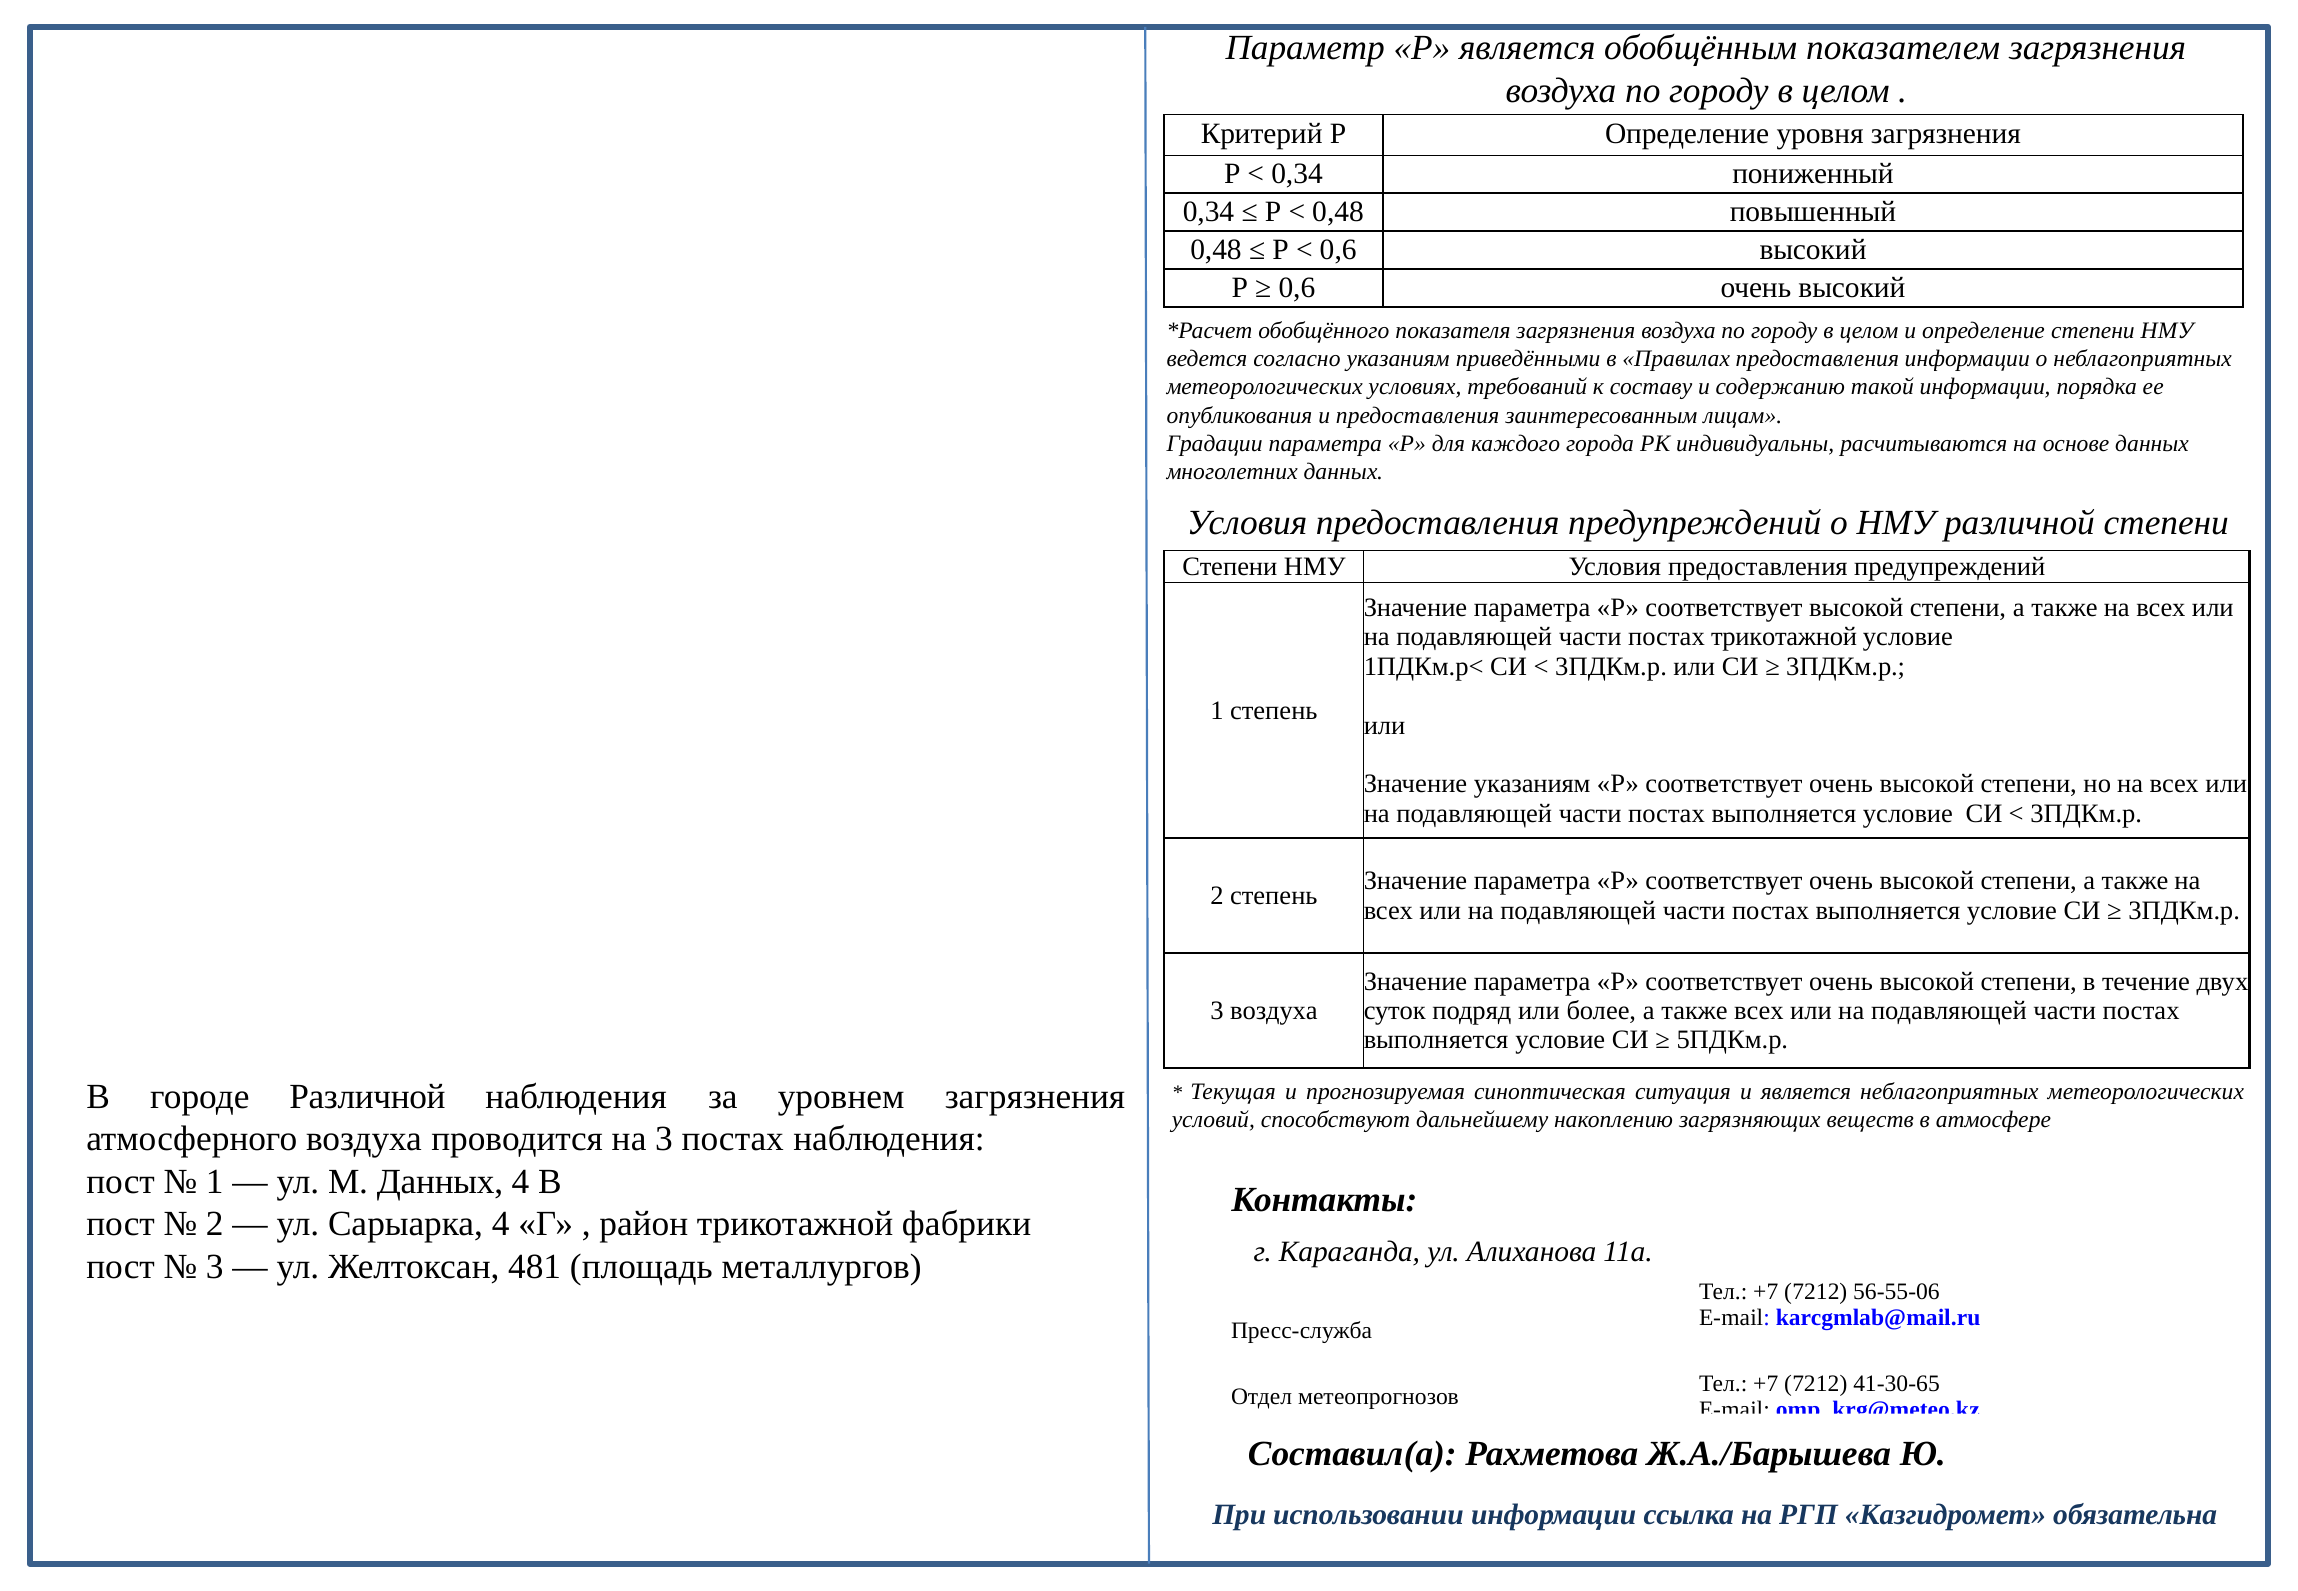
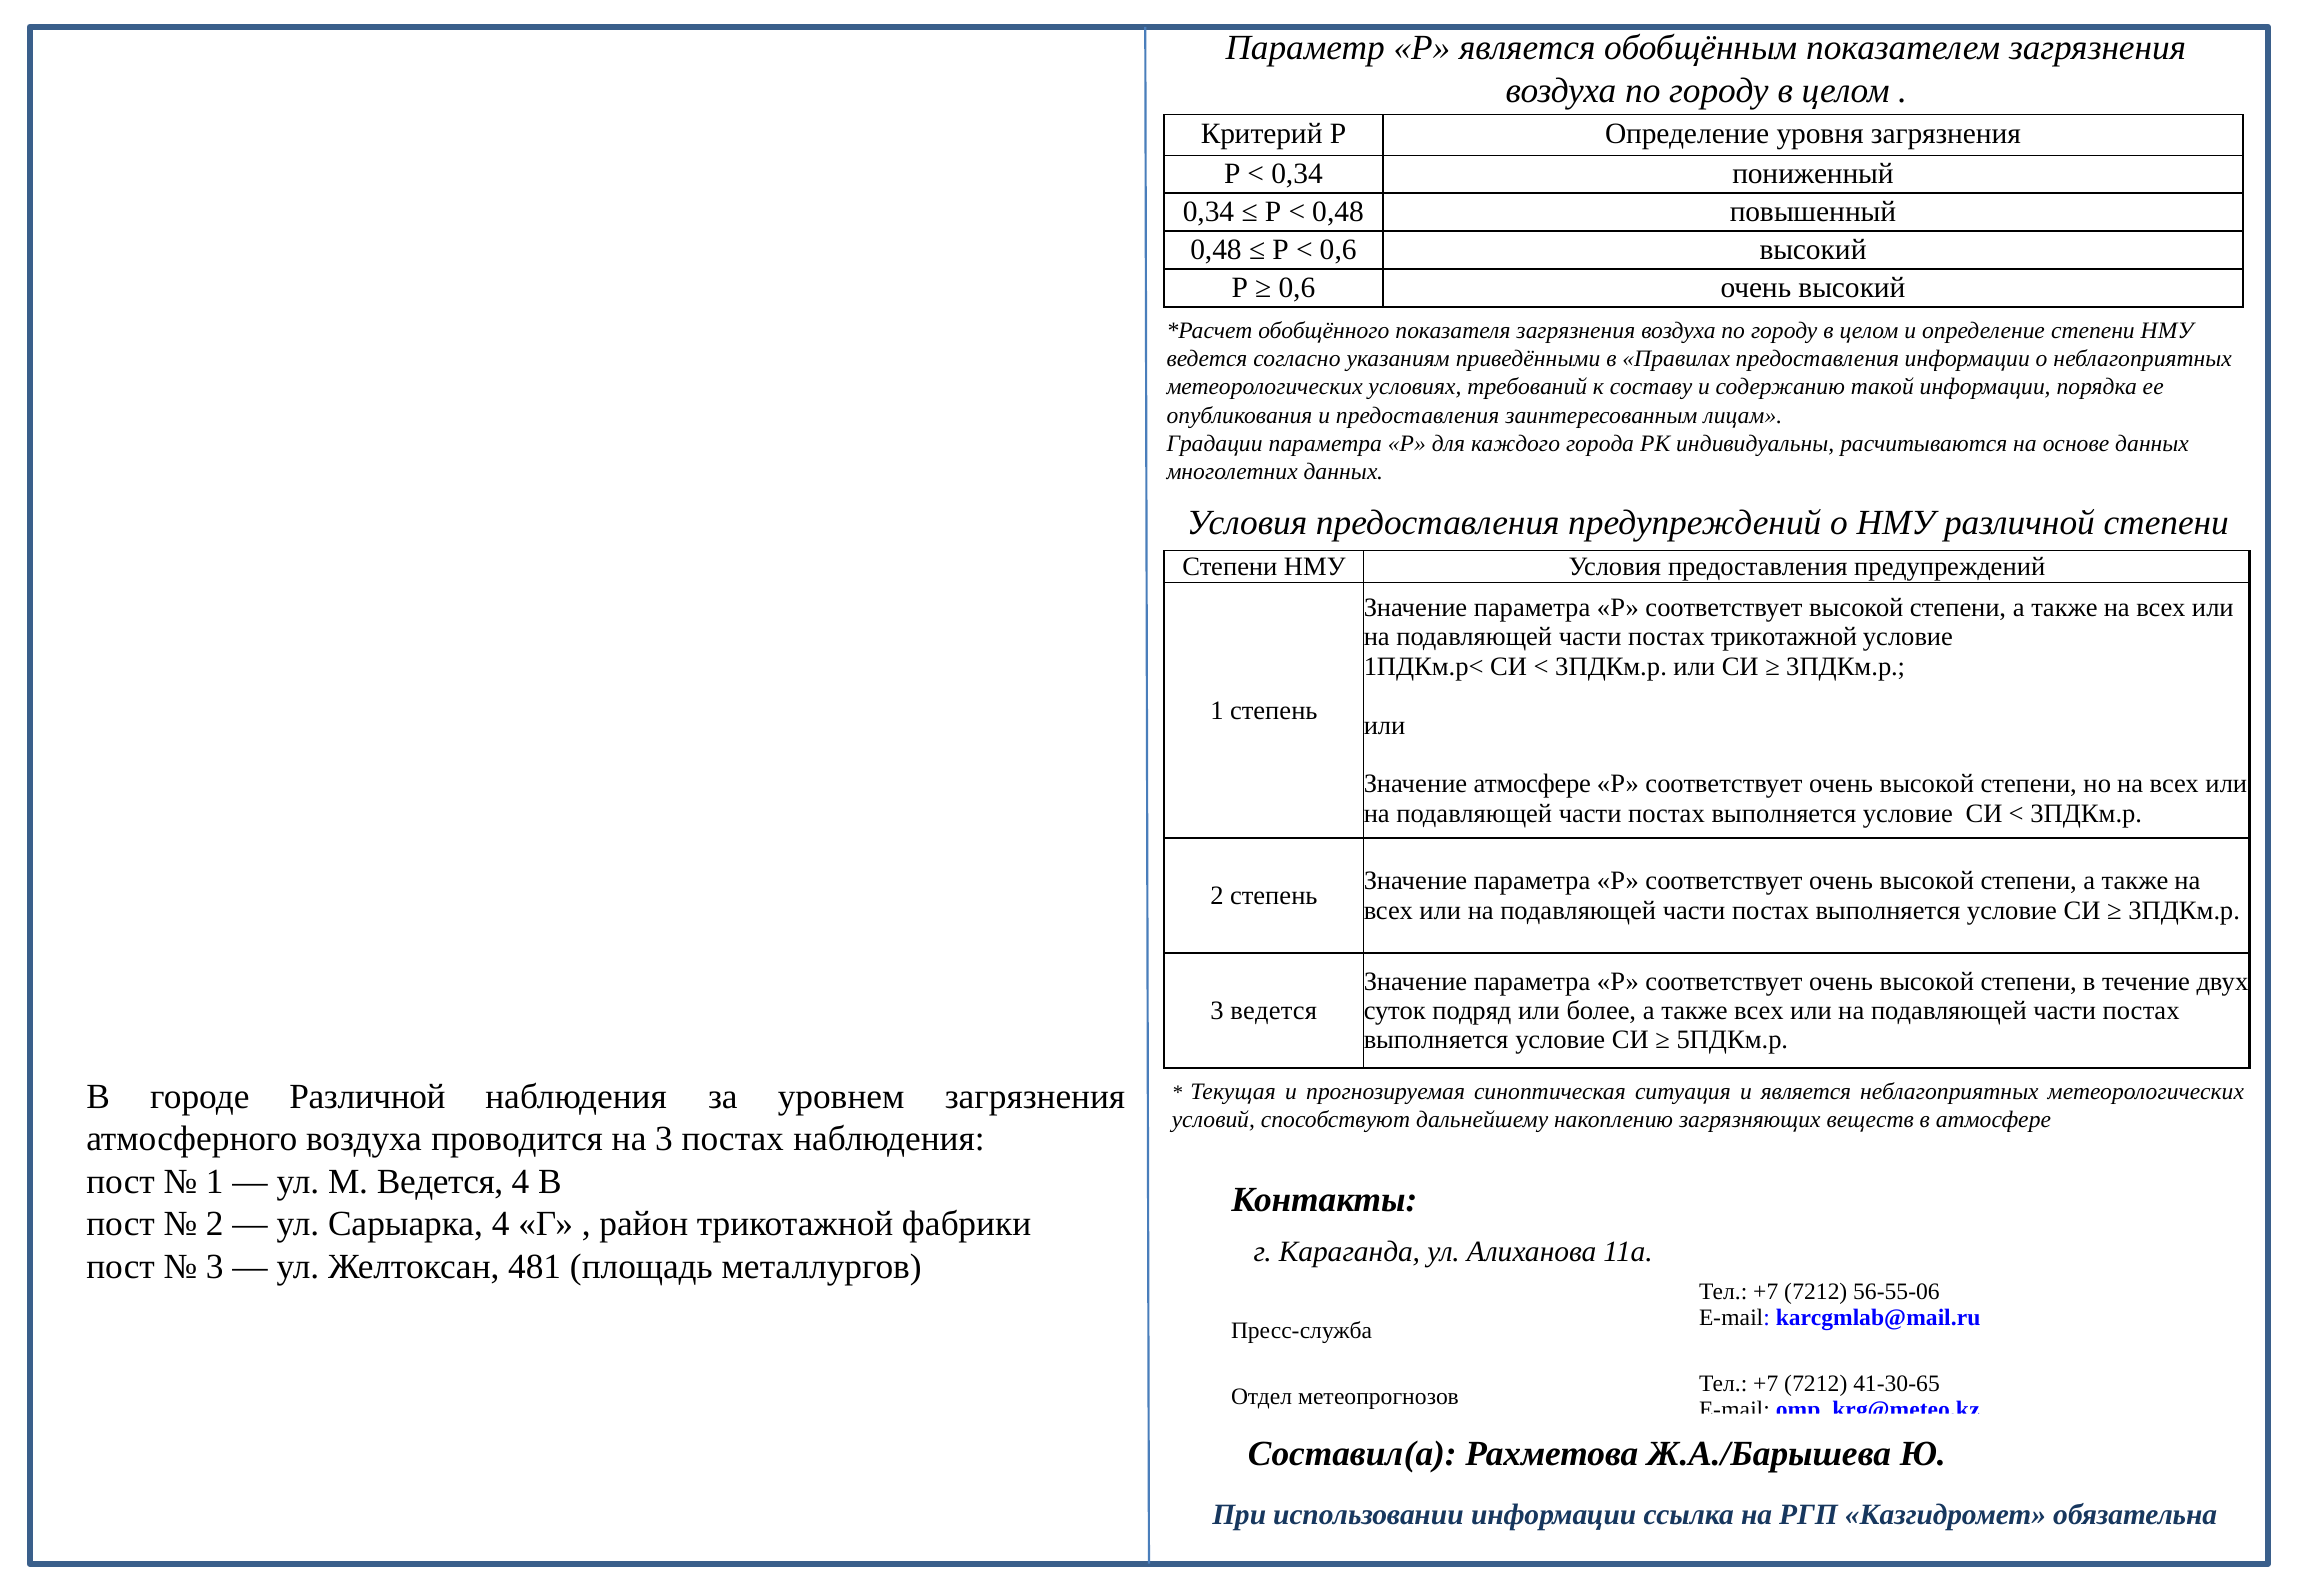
Значение указаниям: указаниям -> атмосфере (1532, 784)
3 воздуха: воздуха -> ведется (1274, 1011)
М Данных: Данных -> Ведется (440, 1182)
